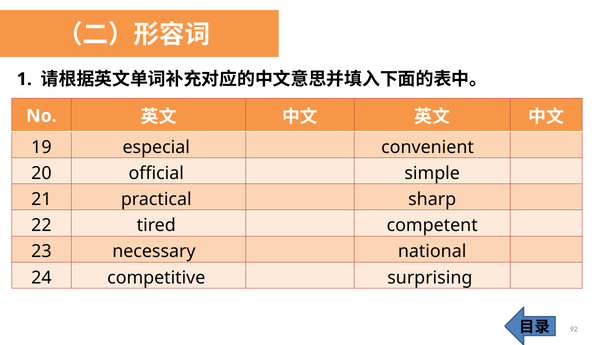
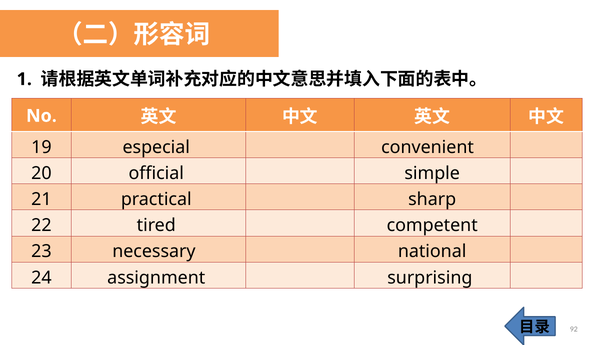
competitive: competitive -> assignment (156, 277)
